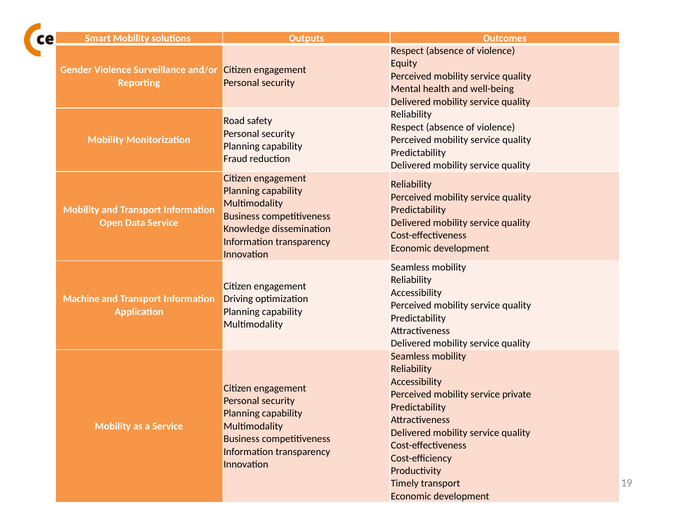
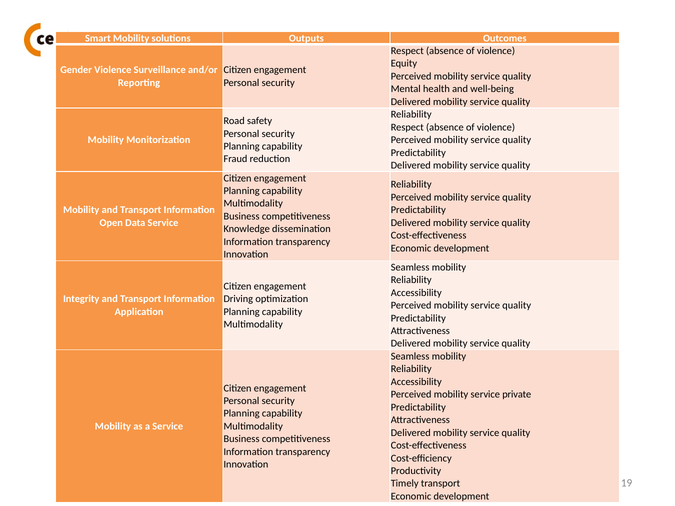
Machine: Machine -> Integrity (81, 299)
